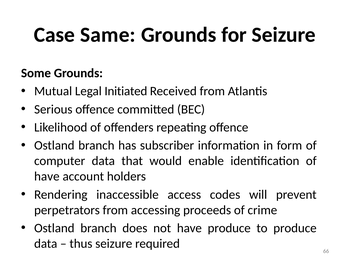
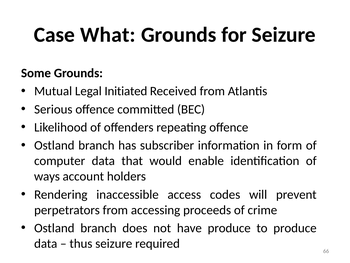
Same: Same -> What (108, 35)
have: have -> ways (47, 176)
